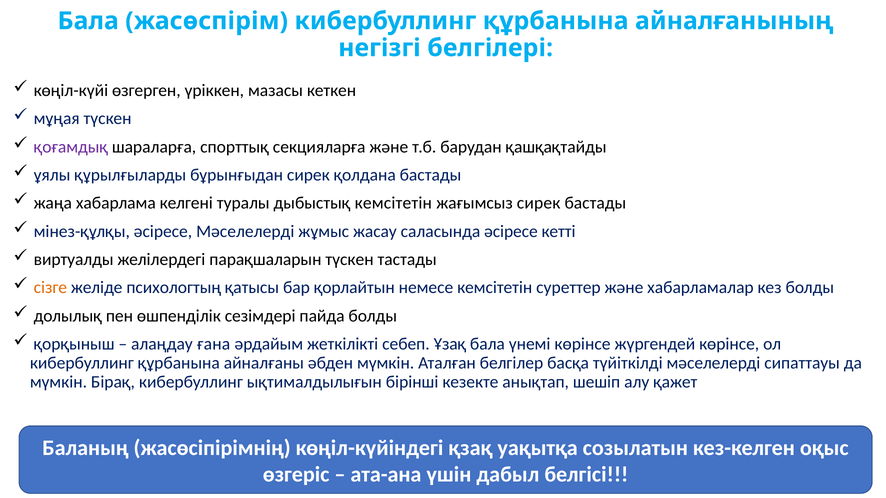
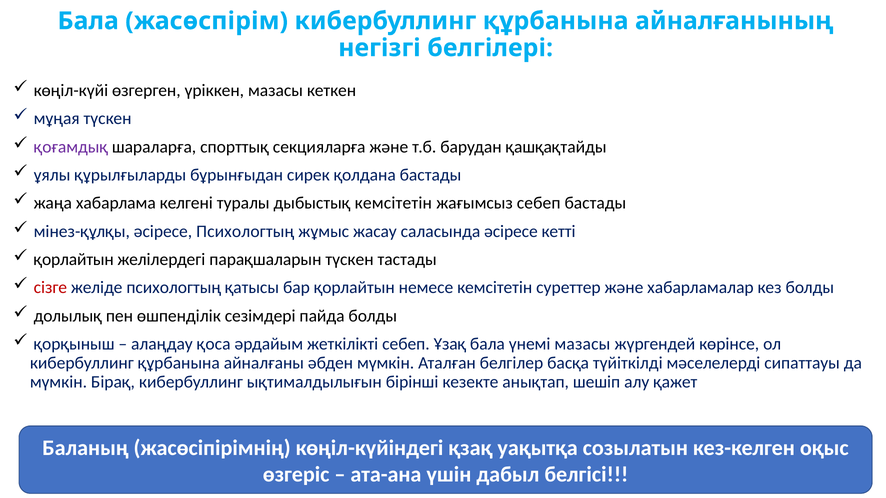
жағымсыз сирек: сирек -> себеп (539, 203)
әсіресе Мәселелерді: Мәселелерді -> Психологтың (245, 231)
виртуалды: виртуалды -> қорлайтын (74, 260)
сізге colour: orange -> red (50, 288)
ғана: ғана -> қоса (214, 344)
үнемі көрінсе: көрінсе -> мазасы (582, 344)
